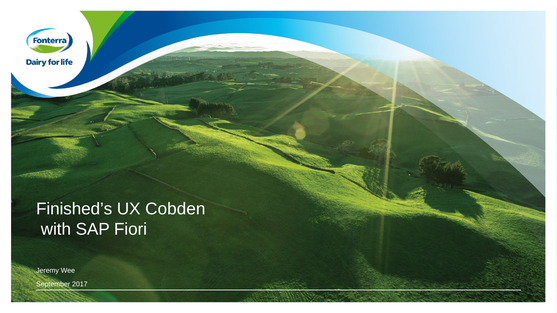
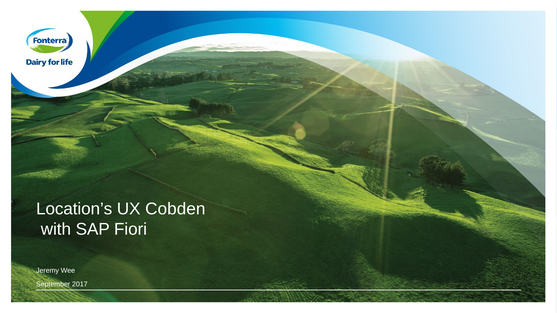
Finished’s: Finished’s -> Location’s (74, 209)
